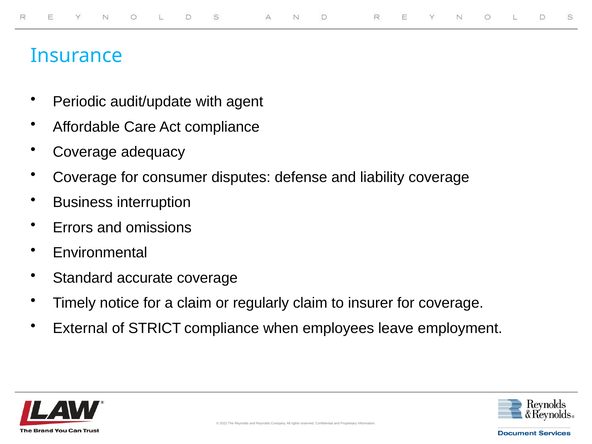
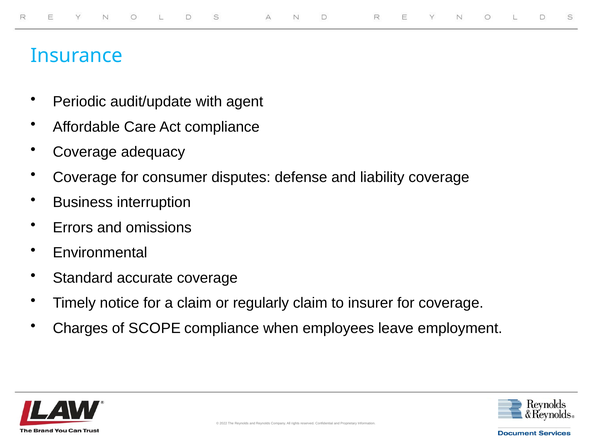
External: External -> Charges (80, 328)
STRICT: STRICT -> SCOPE (155, 328)
